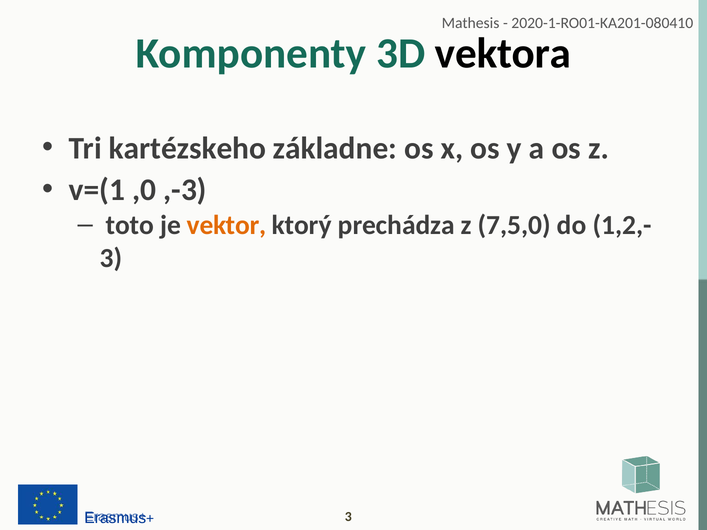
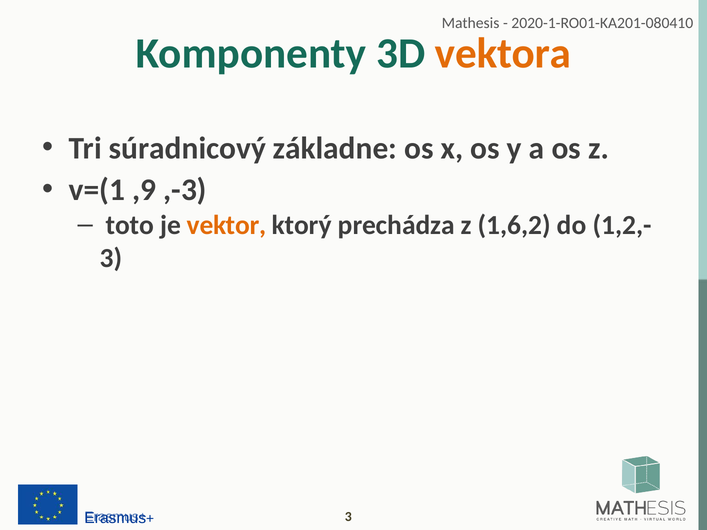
vektora colour: black -> orange (503, 54)
kartézskeho: kartézskeho -> súradnicový (187, 148)
,0: ,0 -> ,9 (144, 190)
7,5,0: 7,5,0 -> 1,6,2 (514, 225)
